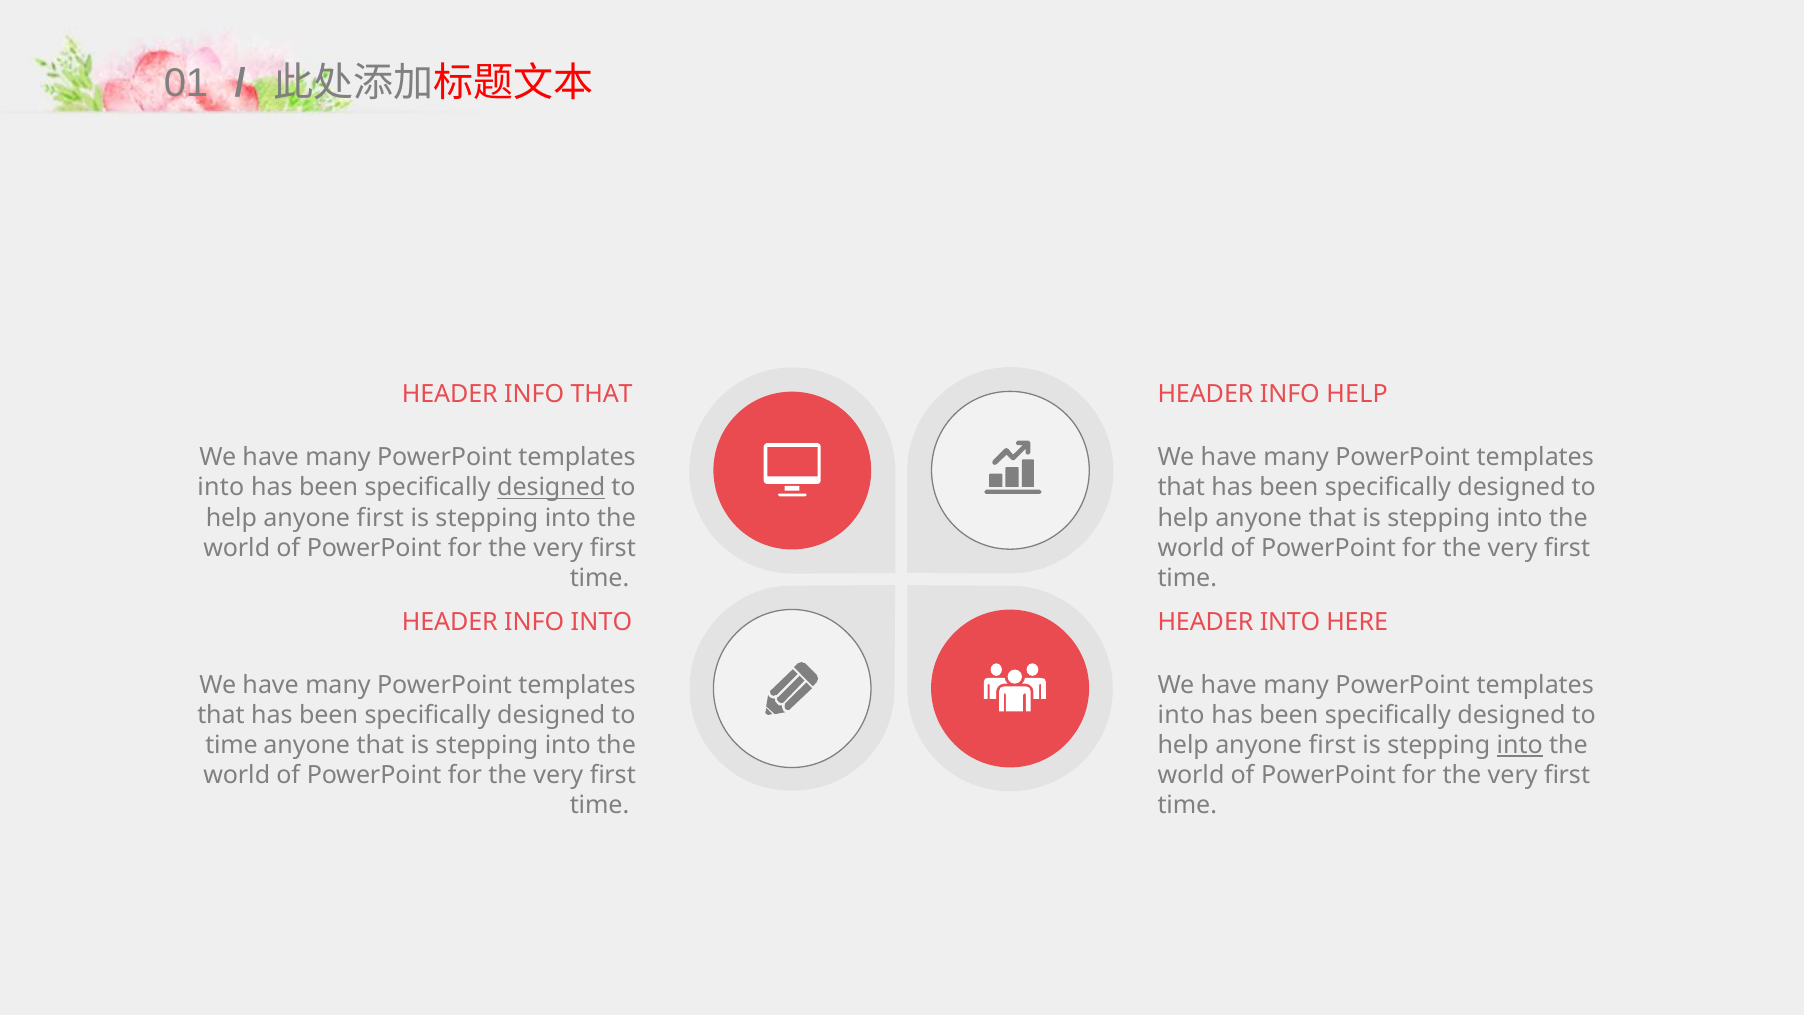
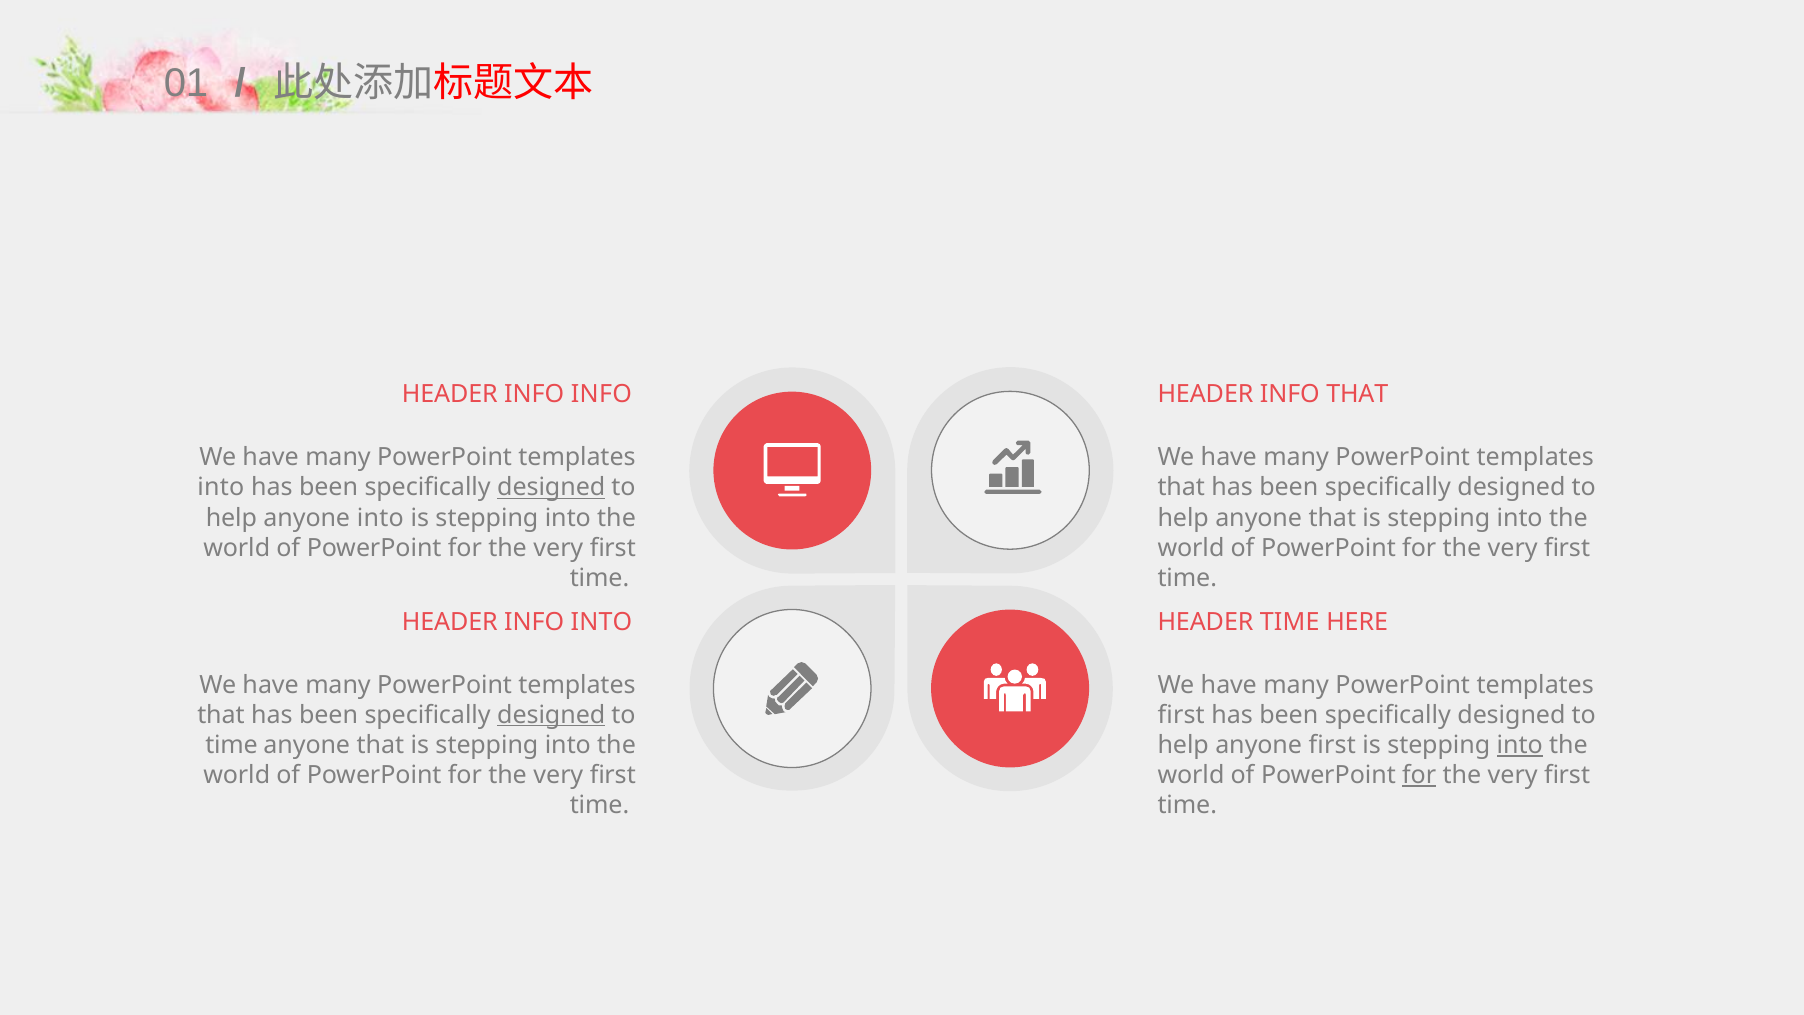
INFO THAT: THAT -> INFO (601, 395)
INFO HELP: HELP -> THAT (1357, 395)
first: first -> into (380, 518)
HEADER INTO: INTO -> TIME (1290, 622)
designed underline: none -> present (551, 715)
into: into -> first (1181, 715)
for underline: none -> present (1419, 775)
